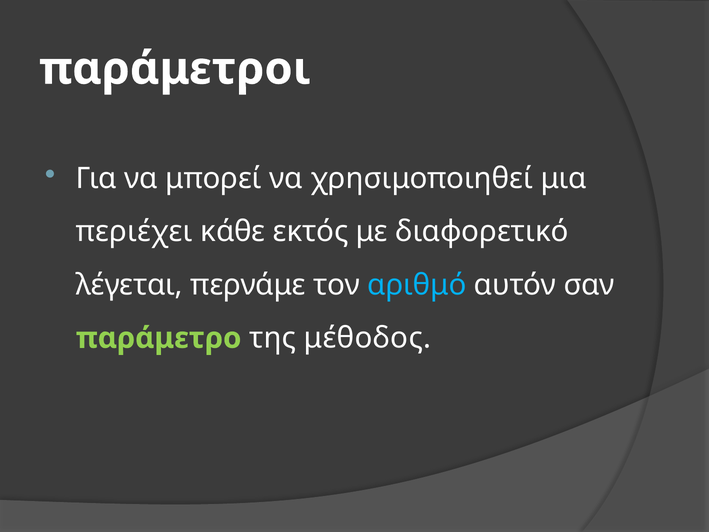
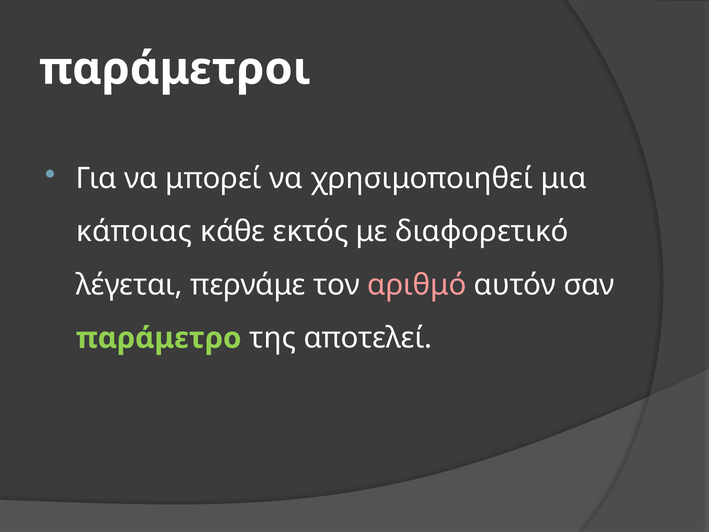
περιέχει: περιέχει -> κάποιας (134, 232)
αριθμό colour: light blue -> pink (417, 285)
μέθοδος: μέθοδος -> αποτελεί (368, 338)
